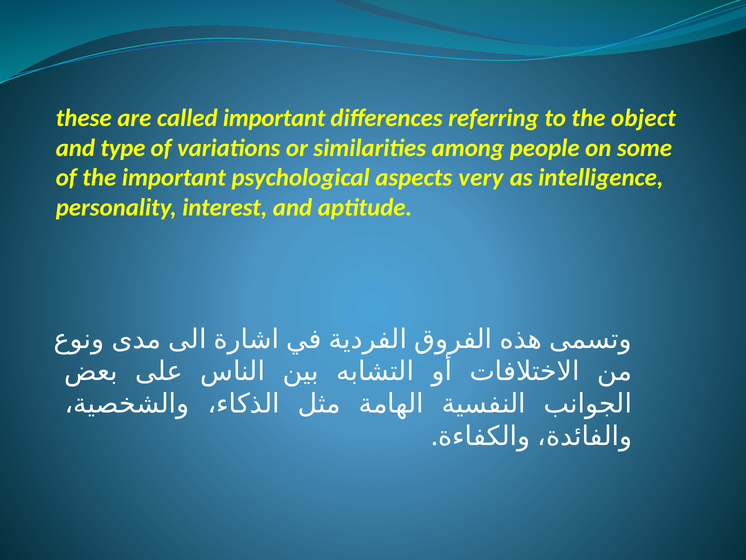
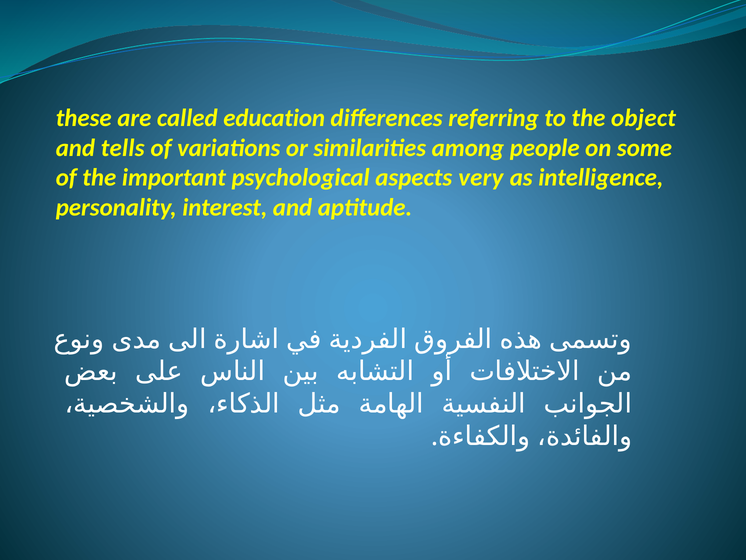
called important: important -> education (274, 118)
type: type -> tells (123, 148)
